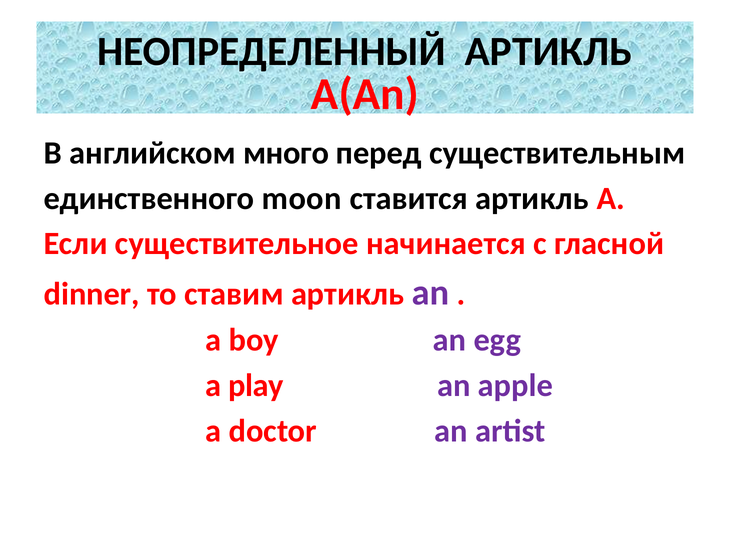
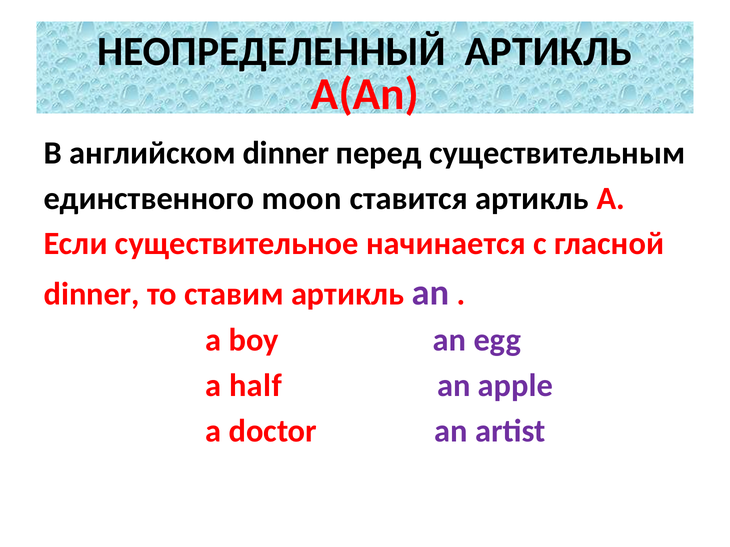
английском много: много -> dinner (286, 153)
play: play -> half (256, 386)
